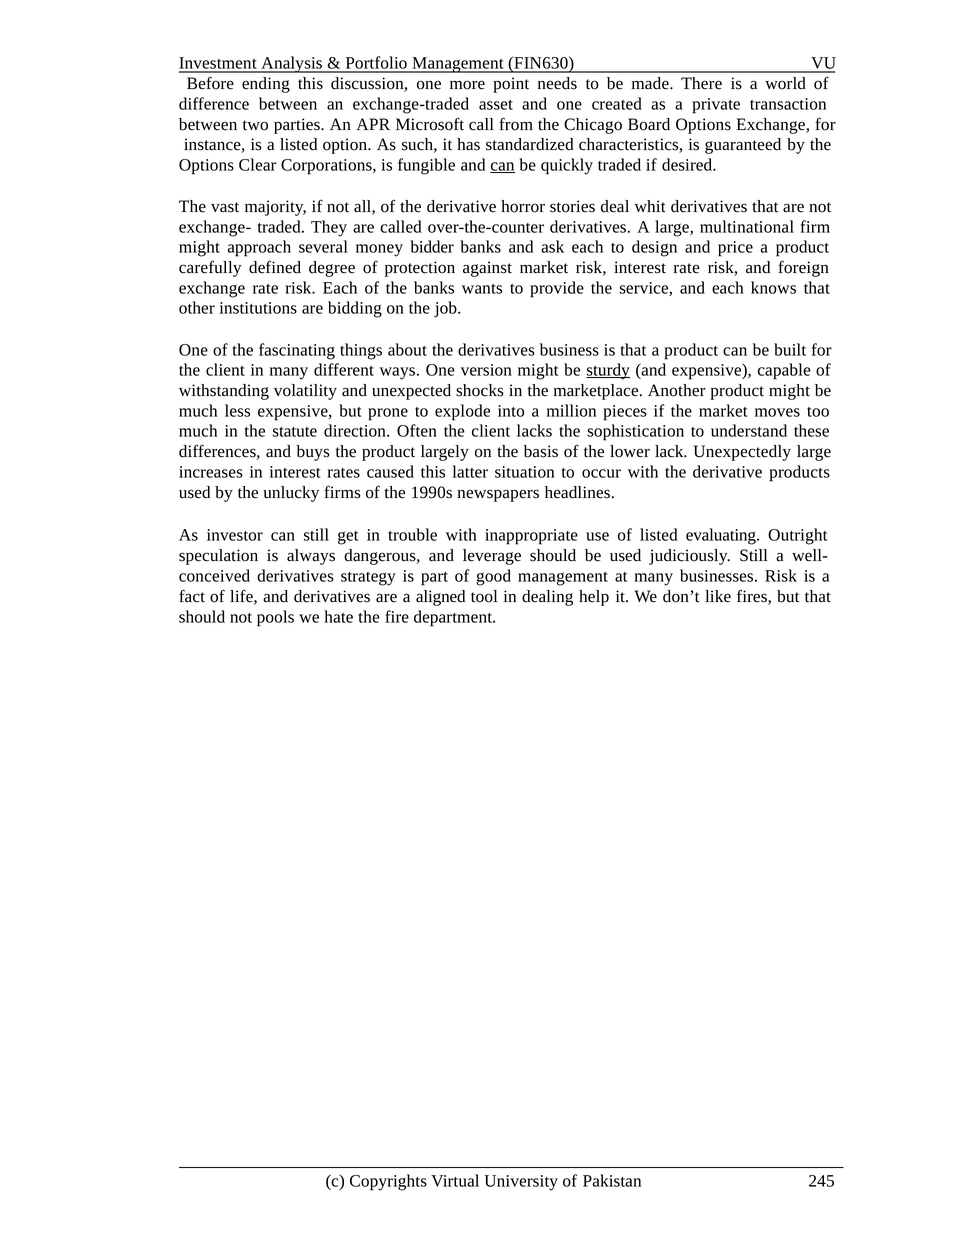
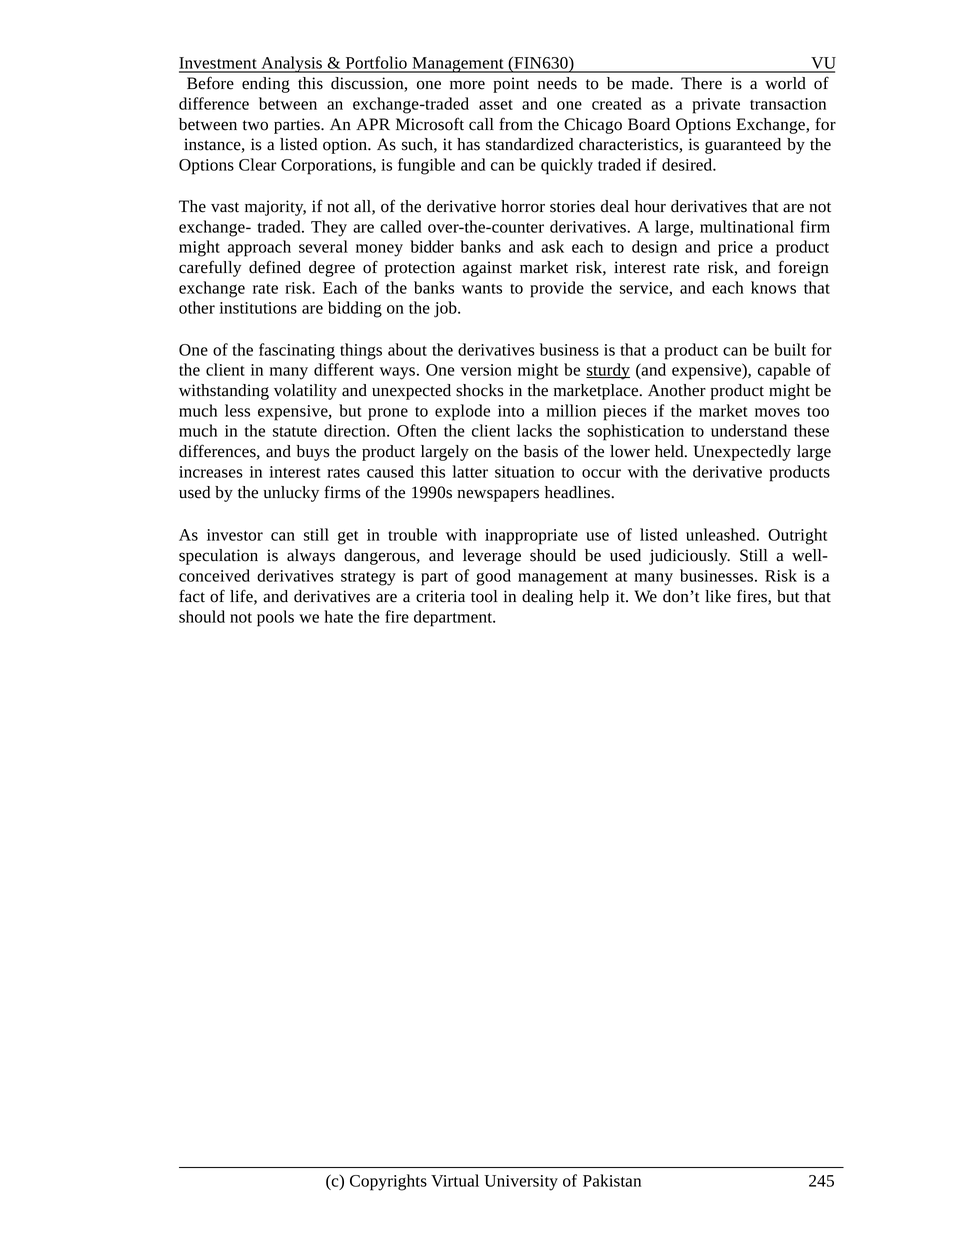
can underline: present -> none (502, 165)
whit: whit -> hour (650, 206)
lack: lack -> held (671, 451)
evaluating: evaluating -> unleashed (723, 535)
aligned: aligned -> criteria (441, 596)
